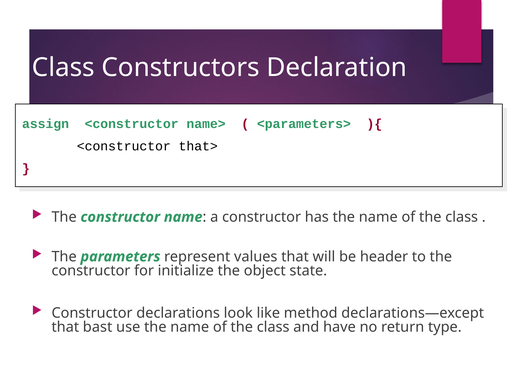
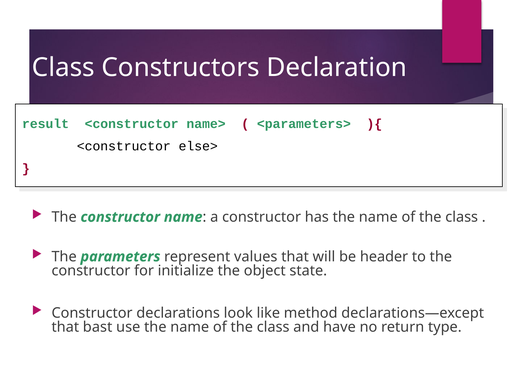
assign: assign -> result (46, 124)
that>: that> -> else> (198, 146)
